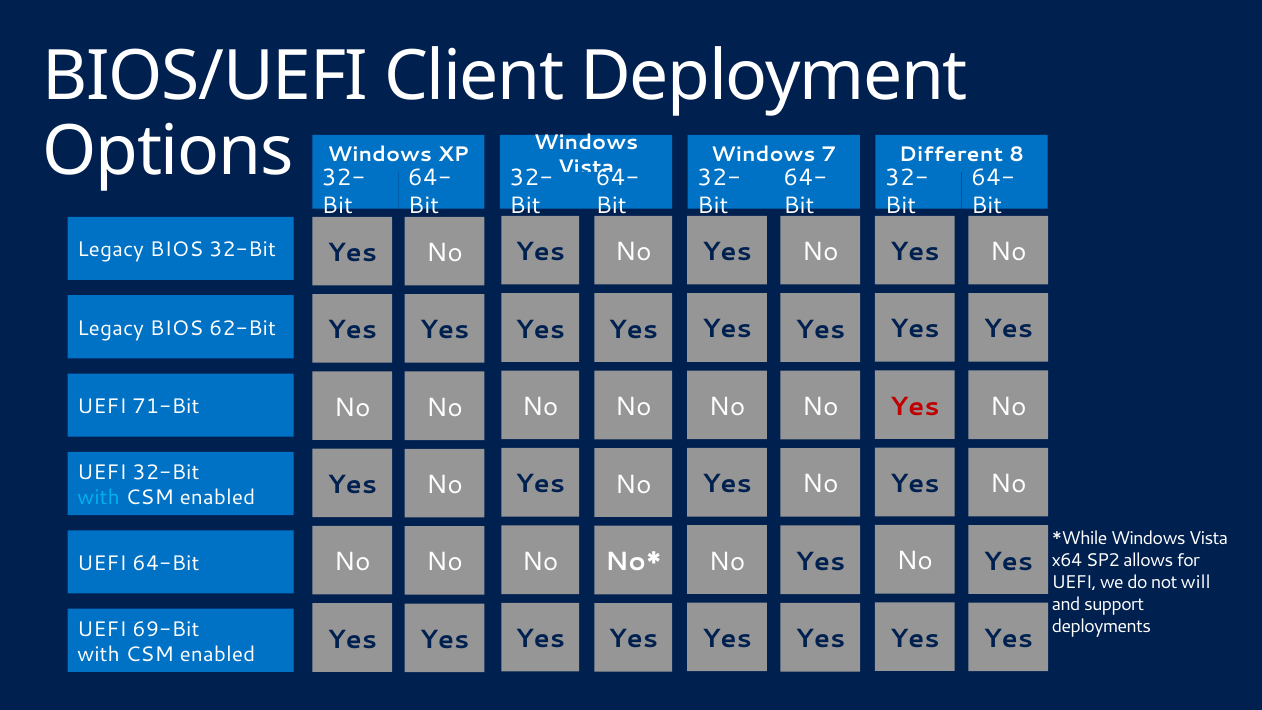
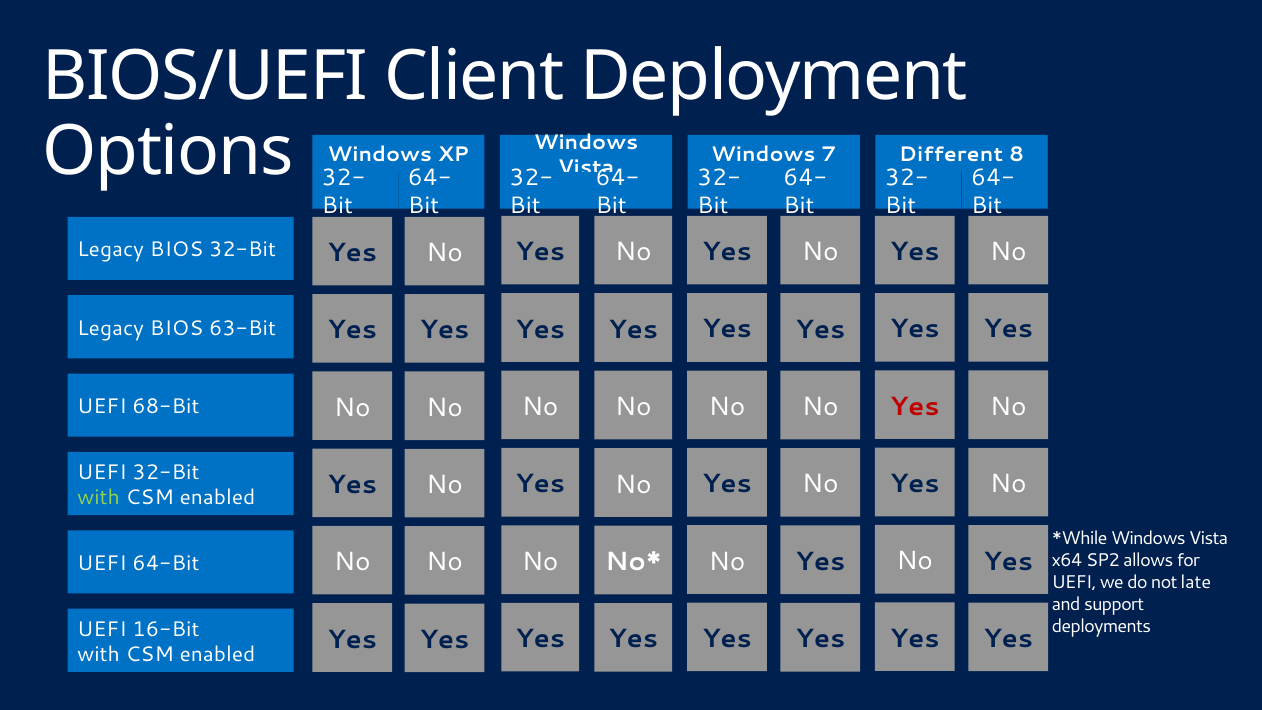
62-Bit: 62-Bit -> 63-Bit (243, 328)
71-Bit: 71-Bit -> 68-Bit (166, 406)
with colour: light blue -> light green (98, 497)
will: will -> late (1196, 582)
69-Bit: 69-Bit -> 16-Bit (166, 629)
